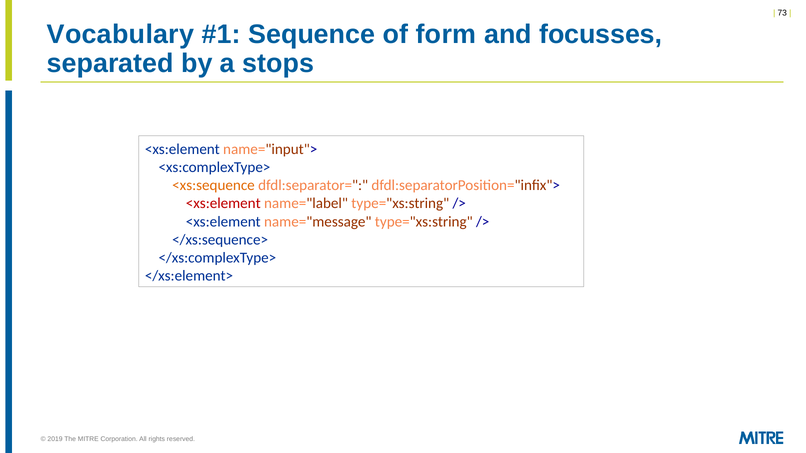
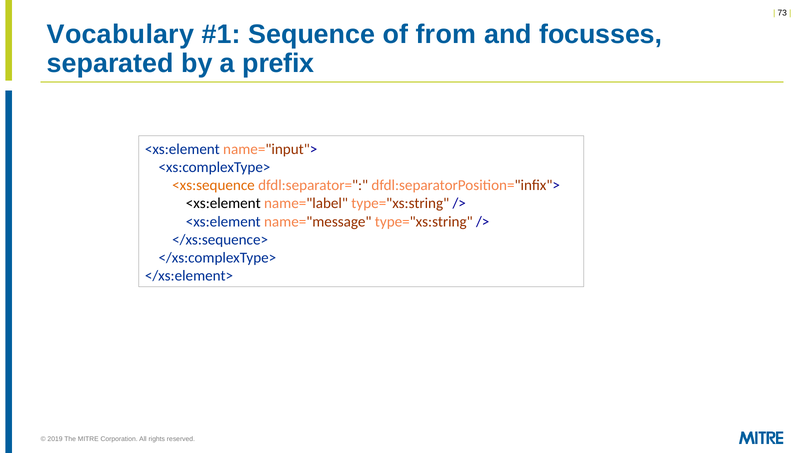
form: form -> from (446, 34)
stops: stops -> prefix (278, 63)
<xs:element colour: red -> black (223, 204)
